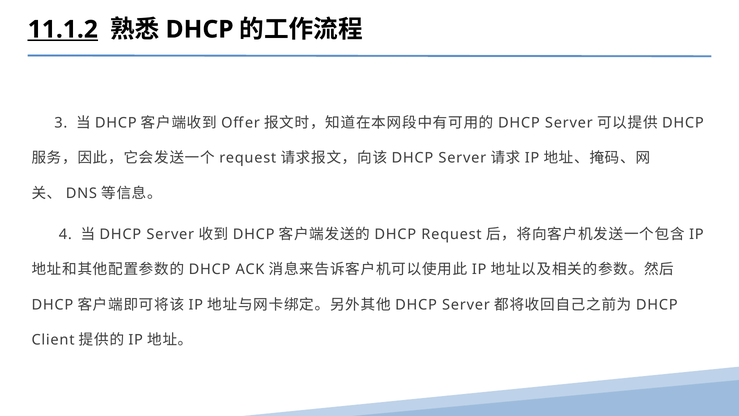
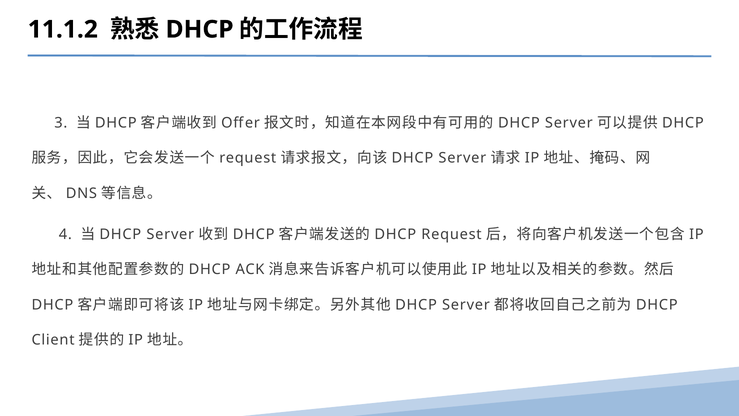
11.1.2 underline: present -> none (63, 29)
